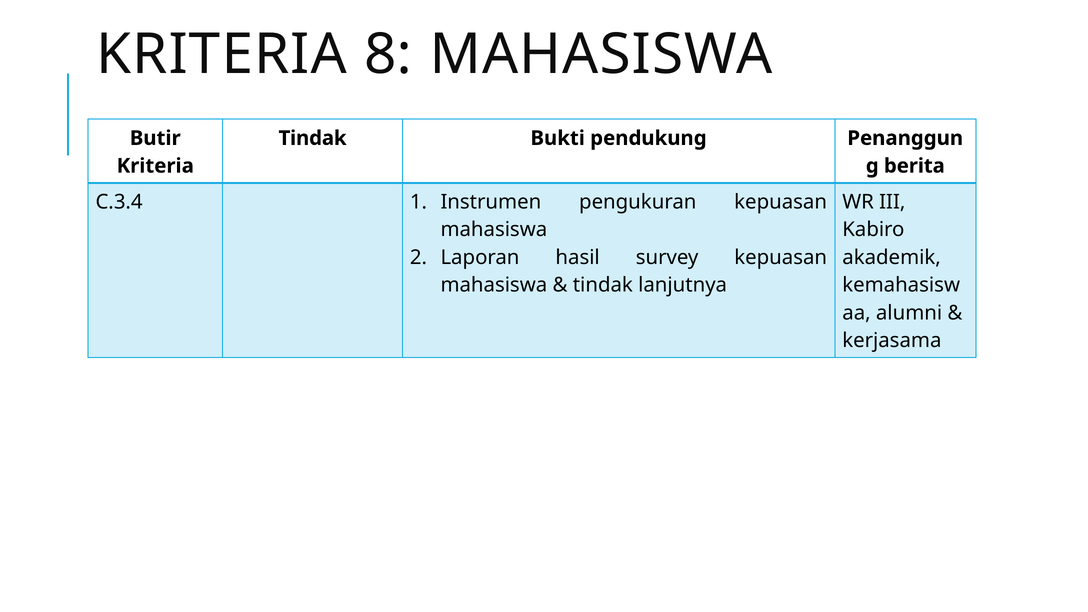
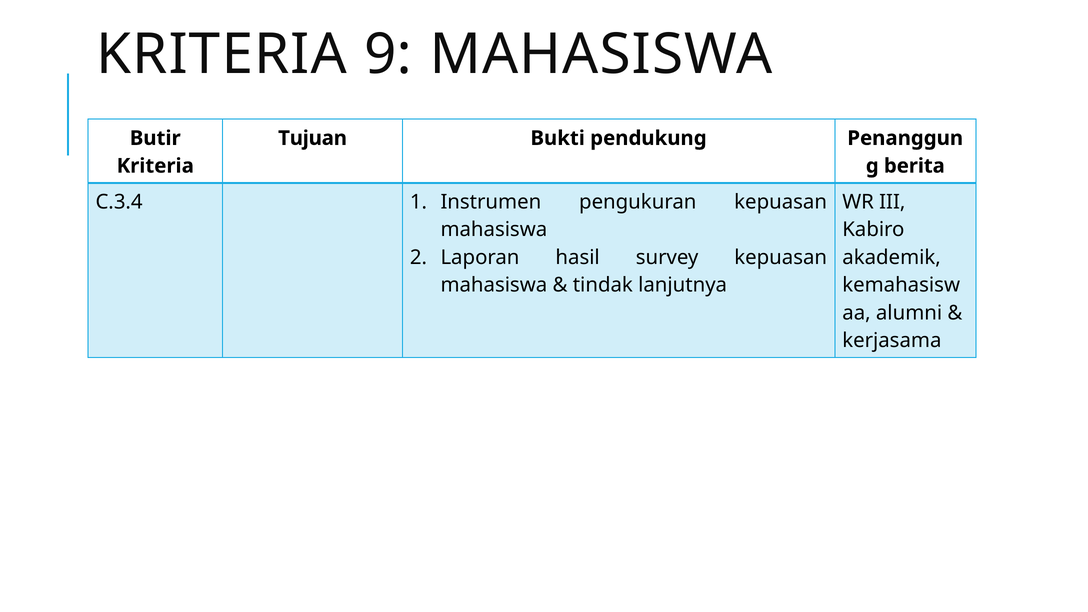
8: 8 -> 9 (388, 54)
Tindak: Tindak -> Tujuan (313, 138)
